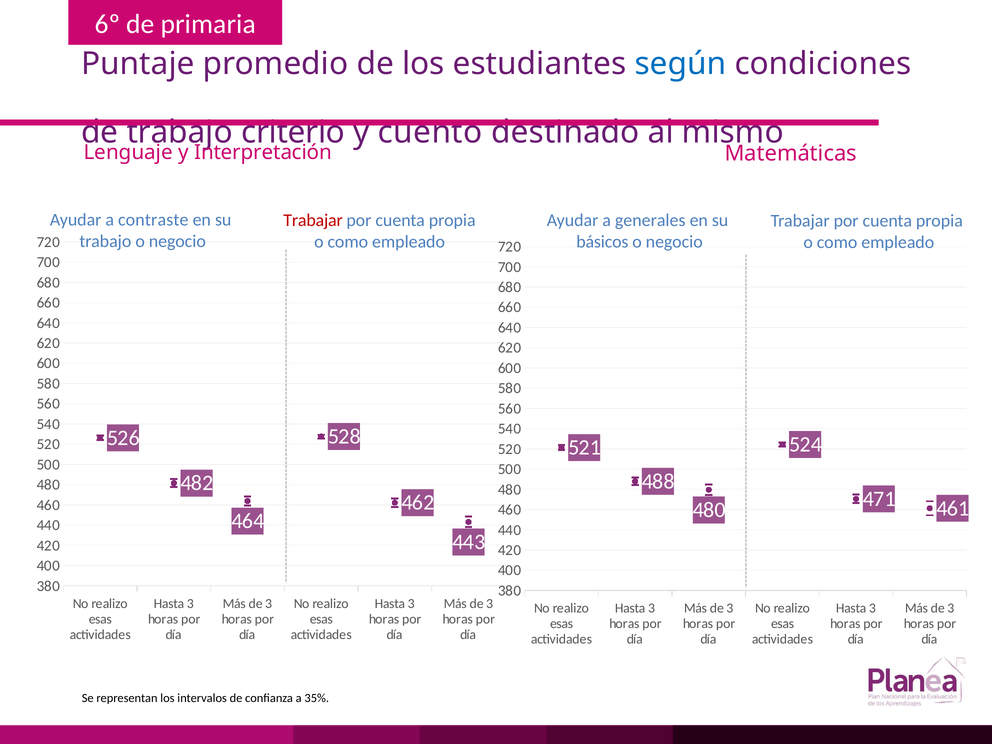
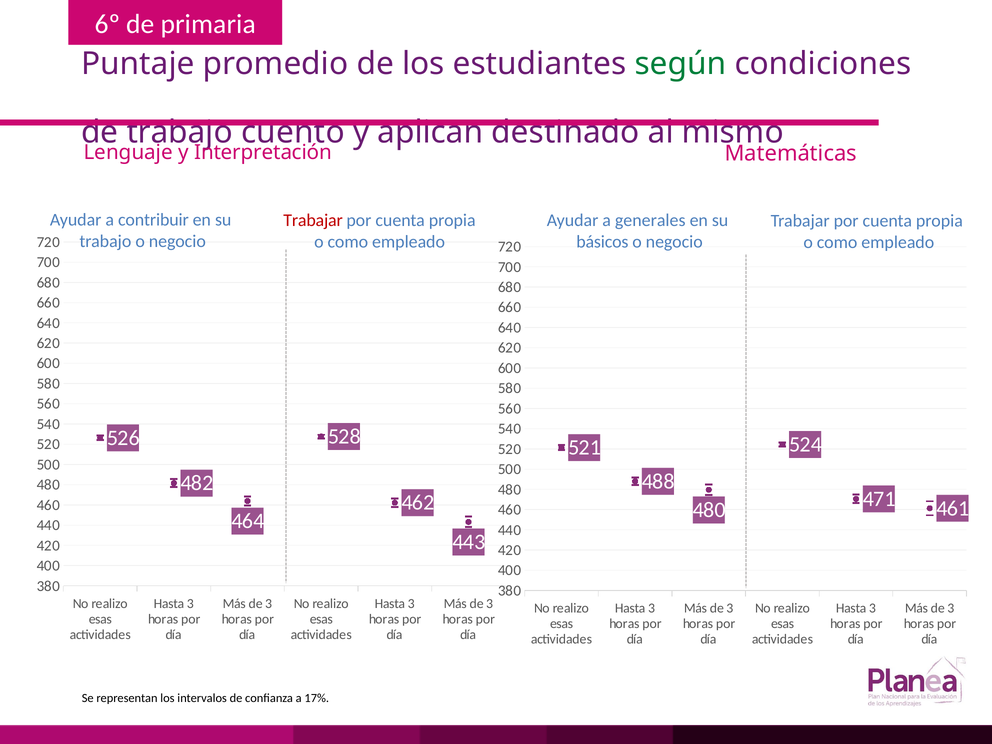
según colour: blue -> green (681, 64)
criterio: criterio -> cuento (293, 132)
cuento: cuento -> aplican (430, 132)
contraste: contraste -> contribuir (153, 220)
35%: 35% -> 17% (317, 698)
